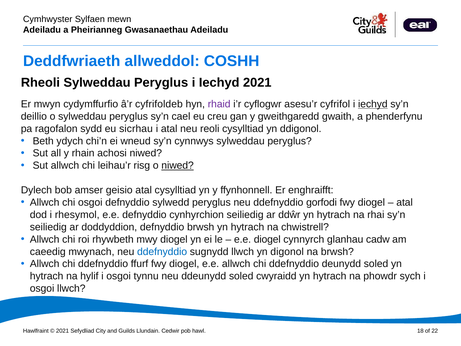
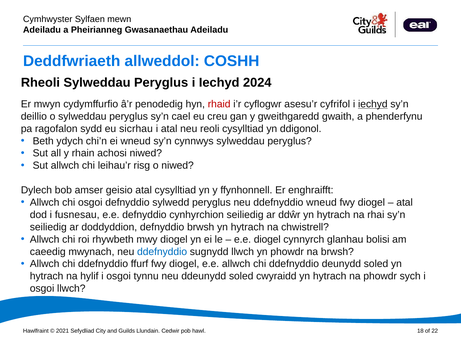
Iechyd 2021: 2021 -> 2024 (257, 82)
cyfrifoldeb: cyfrifoldeb -> penodedig (159, 104)
rhaid colour: purple -> red (219, 104)
niwed underline: present -> none (178, 165)
ddefnyddio gorfodi: gorfodi -> wneud (321, 202)
rhesymol: rhesymol -> fusnesau (77, 215)
cadw: cadw -> bolisi (378, 239)
yn digonol: digonol -> phowdr (287, 251)
